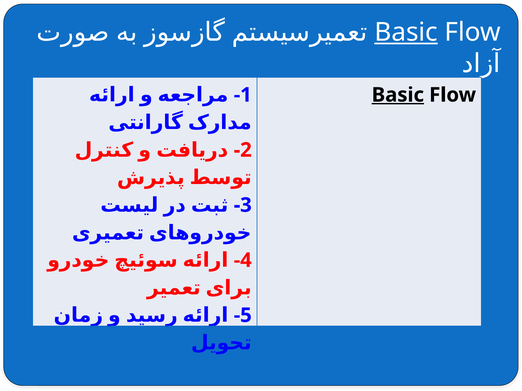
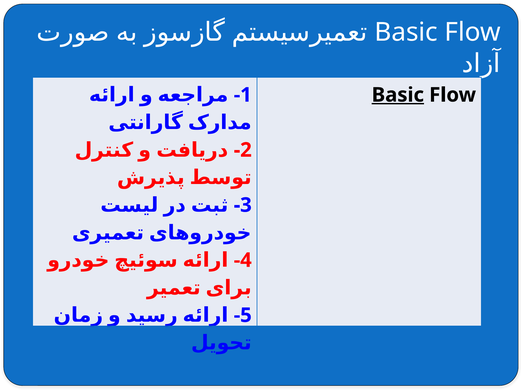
Basic underline: present -> none (406, 32)
